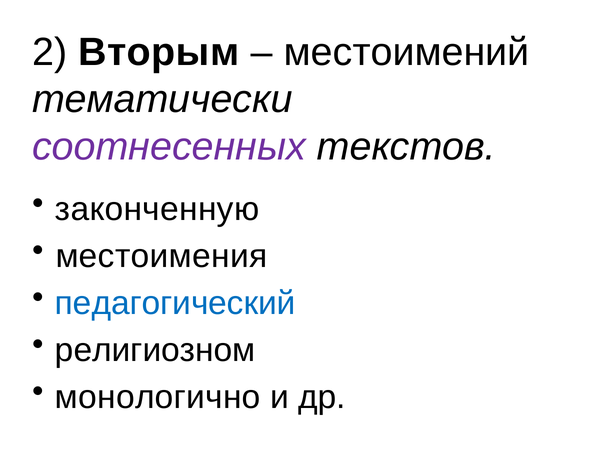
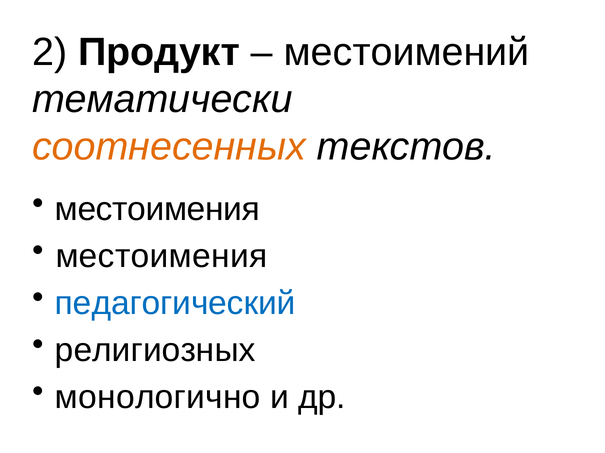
Вторым: Вторым -> Продукт (159, 52)
соотнесенных colour: purple -> orange (169, 147)
законченную: законченную -> местоимения (157, 210)
религиозном: религиозном -> религиозных (155, 351)
